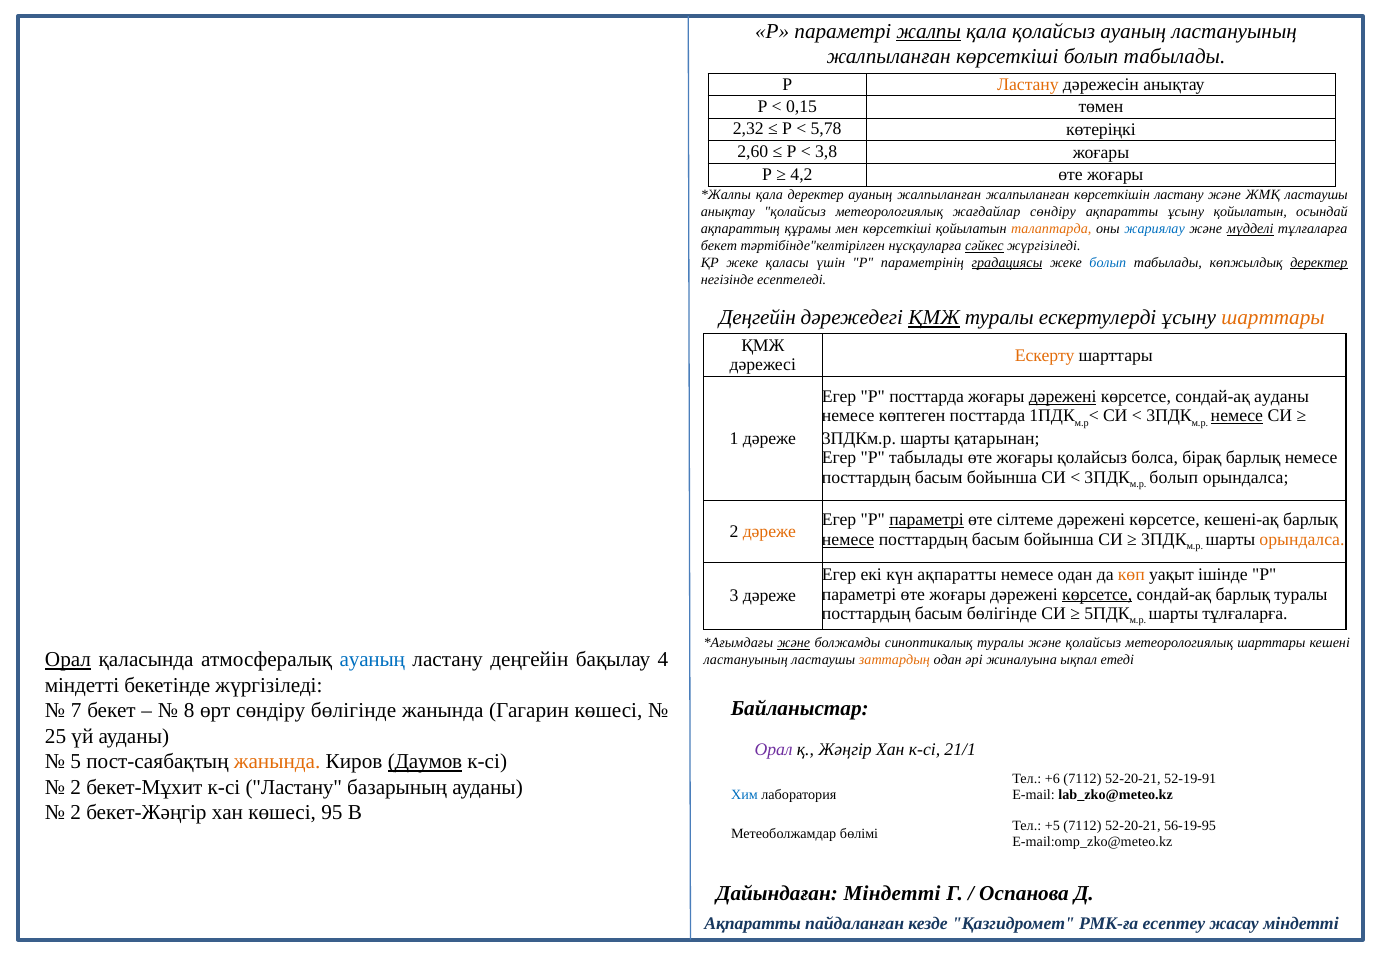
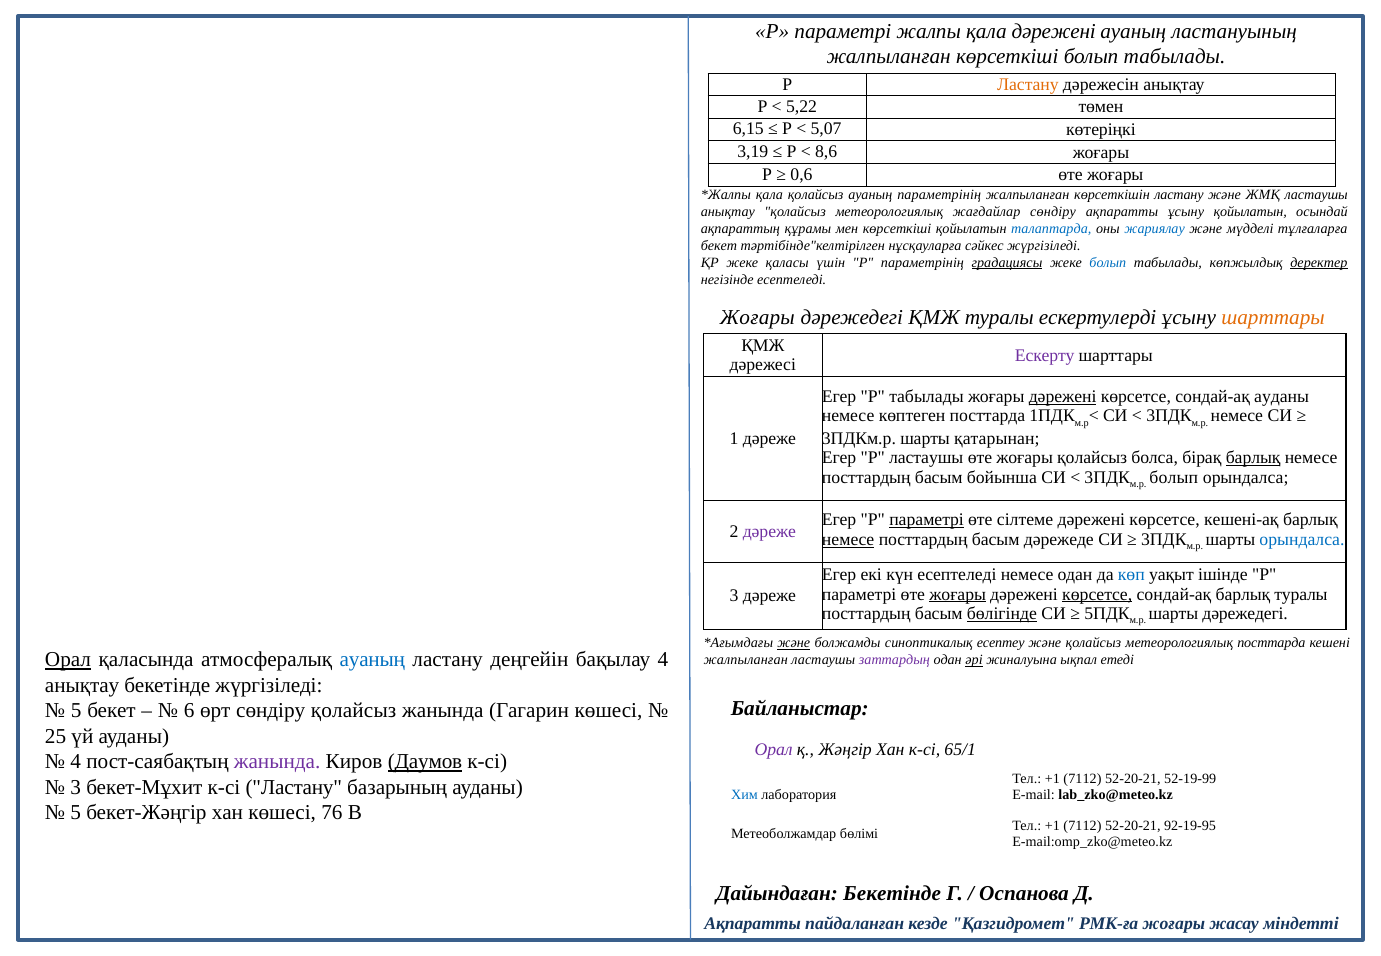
жалпы underline: present -> none (929, 31)
қала қолайсыз: қолайсыз -> дәрежені (1054, 31)
0,15: 0,15 -> 5,22 (802, 106)
2,32: 2,32 -> 6,15 (748, 129)
5,78: 5,78 -> 5,07 (826, 129)
2,60: 2,60 -> 3,19 (753, 152)
3,8: 3,8 -> 8,6 (826, 152)
4,2: 4,2 -> 0,6 (802, 175)
қала деректер: деректер -> қолайсыз (816, 195)
ауаның жалпыланған: жалпыланған -> параметрінің (939, 195)
талаптарда colour: orange -> blue (1051, 229)
мүдделі underline: present -> none (1250, 229)
сәйкес underline: present -> none (984, 246)
Деңгейін: Деңгейін -> Жоғары (757, 318)
ҚМЖ underline: present -> none (934, 318)
Ескерту colour: orange -> purple (1045, 355)
Р посттарда: посттарда -> табылады (927, 397)
немесе underline: present -> none (1237, 416)
P табылады: табылады -> ластаушы (926, 458)
барлық underline: none -> present (1253, 458)
дәреже colour: orange -> purple (769, 531)
бойынша: бойынша -> дәрежеде (1059, 540)
орындалса colour: orange -> blue (1302, 540)
күн ақпаратты: ақпаратты -> есептеледі (957, 575)
көп colour: orange -> blue (1131, 575)
жоғары underline: none -> present (958, 594)
бөлігінде underline: none -> present (1002, 614)
шарты тұлғаларға: тұлғаларға -> дәрежедегі (1245, 614)
синоптикалық туралы: туралы -> есептеу (1001, 643)
метеорологиялық шарттары: шарттары -> посттарда (1271, 643)
ластануының: ластануының -> жалпыланған (746, 660)
заттардың colour: orange -> purple (894, 660)
әрі underline: none -> present (974, 660)
міндетті: міндетті -> анықтау (82, 685)
7: 7 -> 5 (76, 711)
8: 8 -> 6 (189, 711)
сөндіру бөлігінде: бөлігінде -> қолайсыз (354, 711)
21/1: 21/1 -> 65/1 (960, 750)
5: 5 -> 4 (76, 762)
жанында colour: orange -> purple (277, 762)
+6: +6 -> +1 (1052, 779)
52-19-91: 52-19-91 -> 52-19-99 (1190, 779)
2: 2 -> 3 (76, 787)
2: 2 -> 5 (76, 813)
95: 95 -> 76 (332, 813)
+5: +5 -> +1 (1052, 826)
56-19-95: 56-19-95 -> 92-19-95 (1190, 826)
Дайындаған Міндетті: Міндетті -> Бекетінде (892, 894)
РМК-ға есептеу: есептеу -> жоғары (1174, 923)
